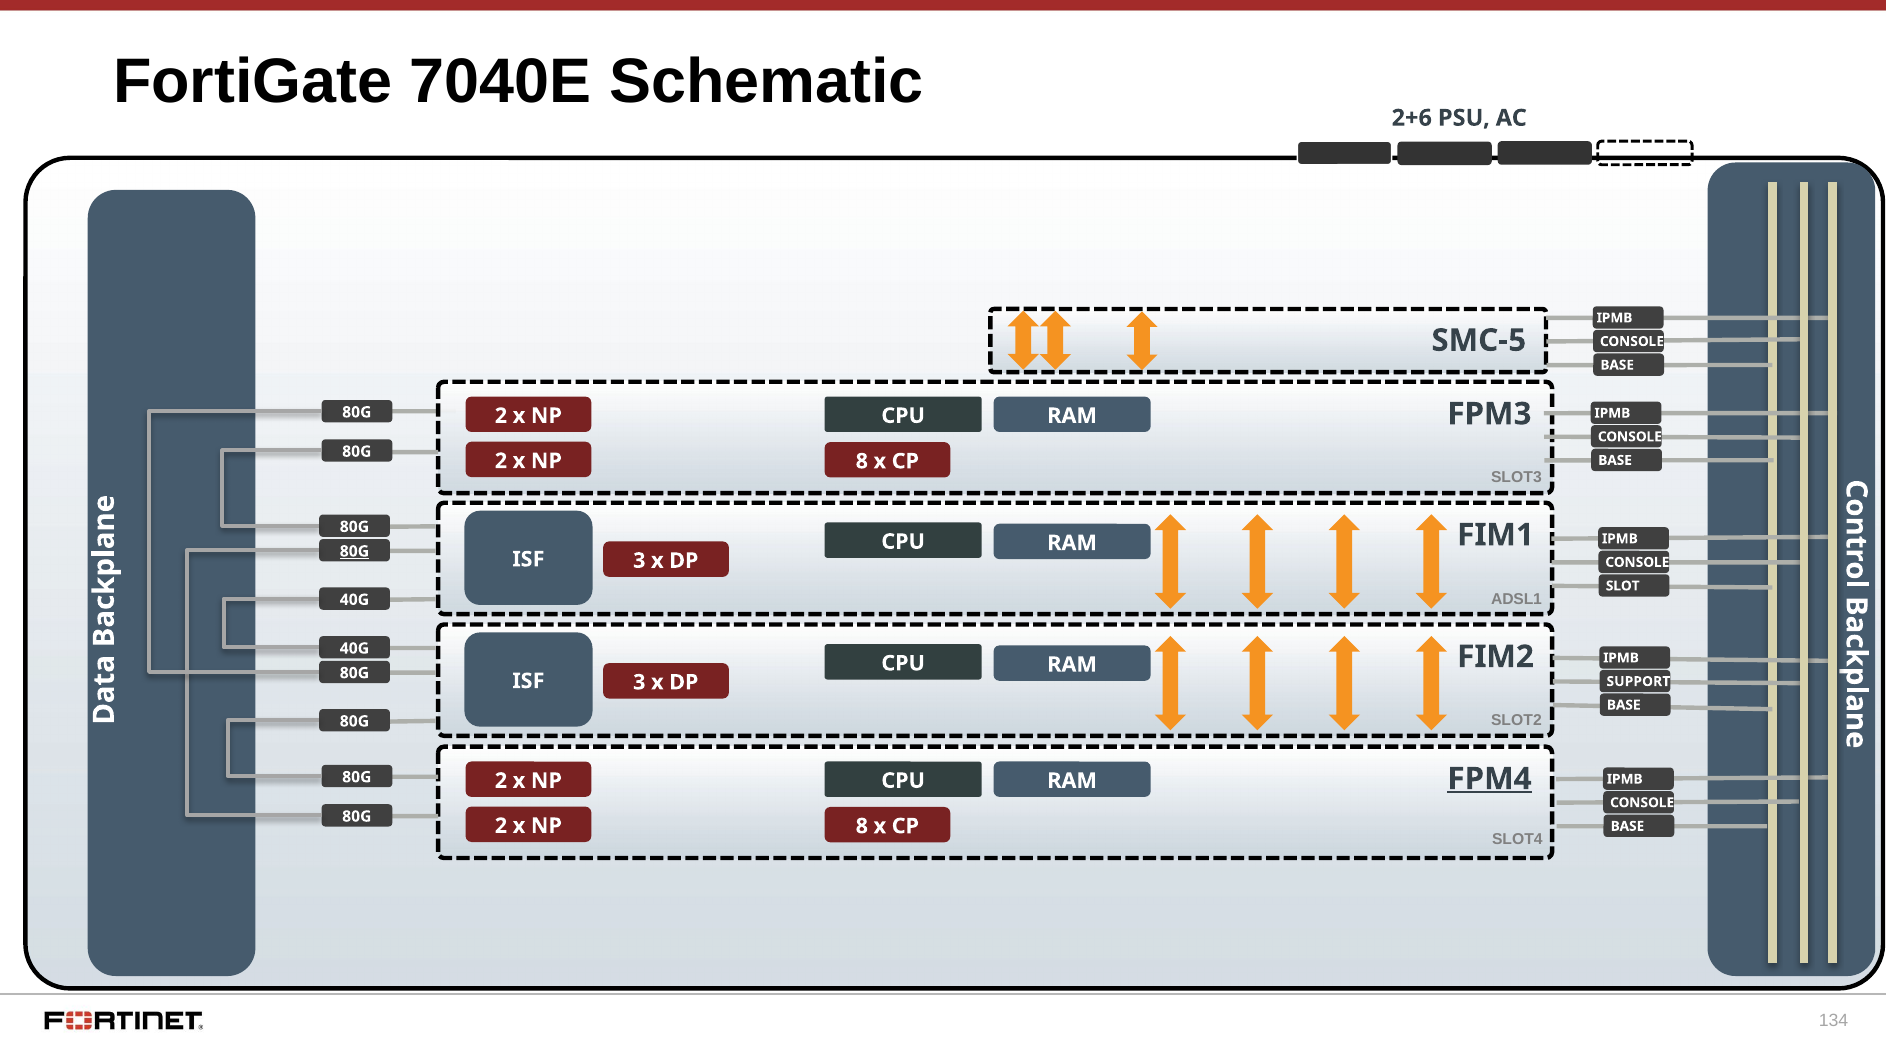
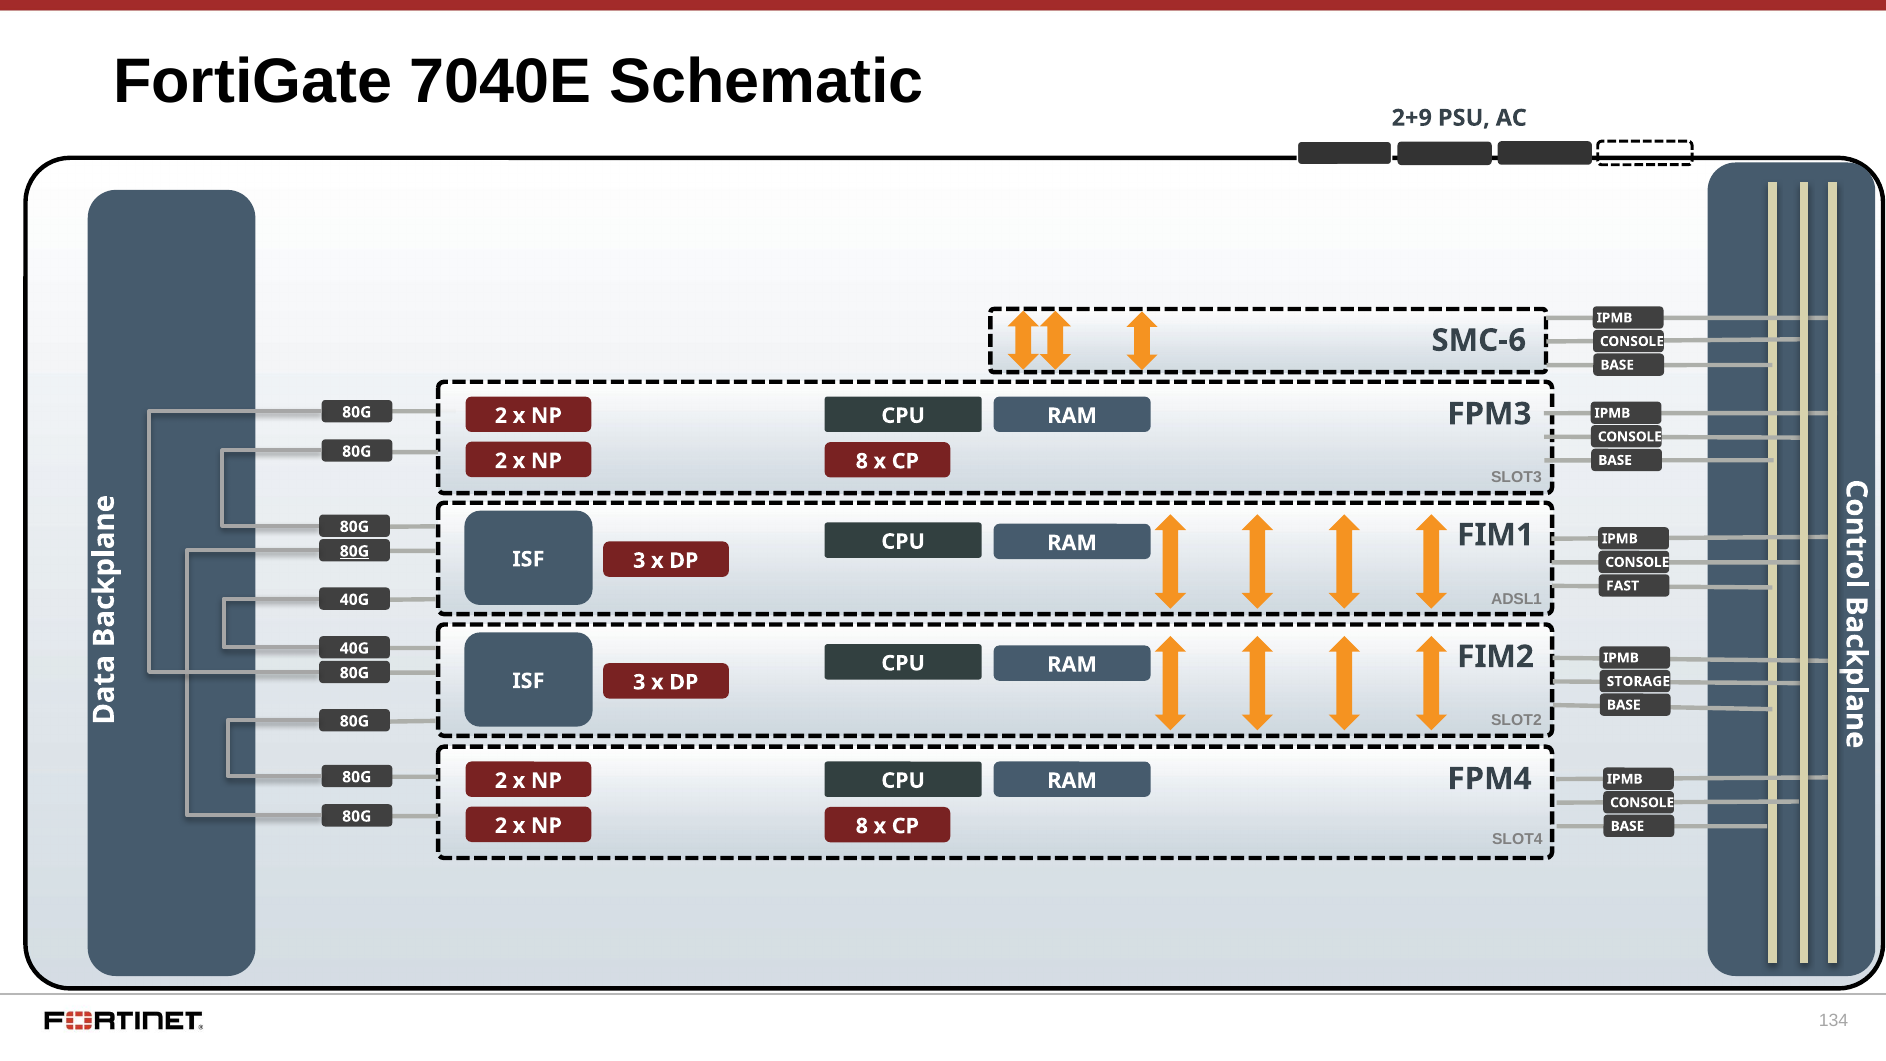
2+6: 2+6 -> 2+9 (1412, 118)
SMC-5: SMC-5 -> SMC-6 (1479, 340)
SLOT: SLOT -> FAST (1623, 586)
SUPPORT: SUPPORT -> STORAGE (1638, 682)
FPM4 underline: present -> none (1489, 779)
